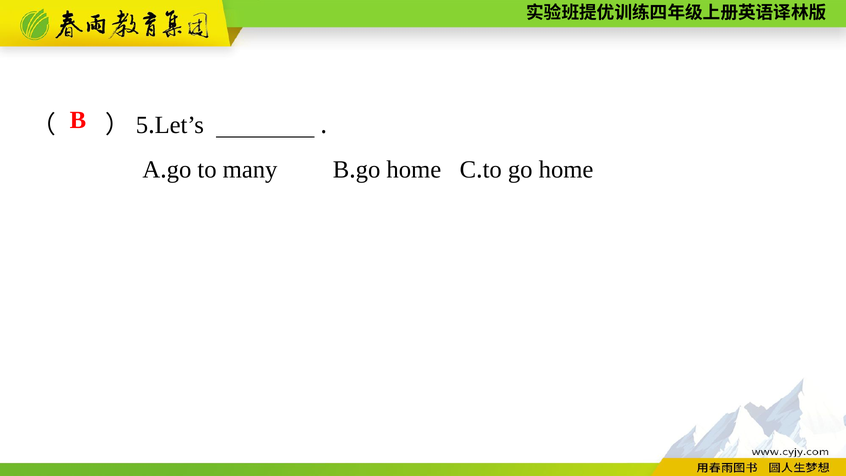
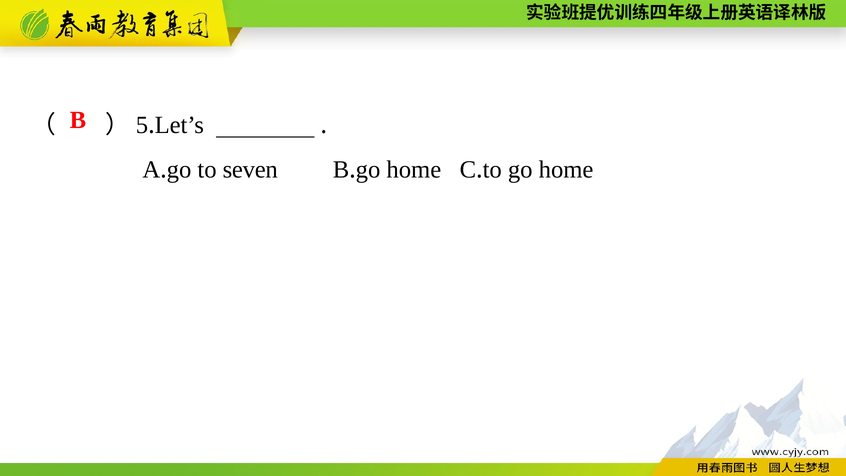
many: many -> seven (250, 170)
